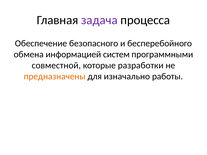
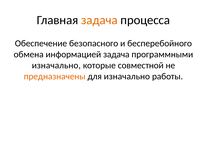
задача colour: purple -> orange (99, 20)
информацией систем: систем -> задача (116, 54)
совместной: совместной -> изначально (56, 66)
разработки: разработки -> совместной (141, 66)
